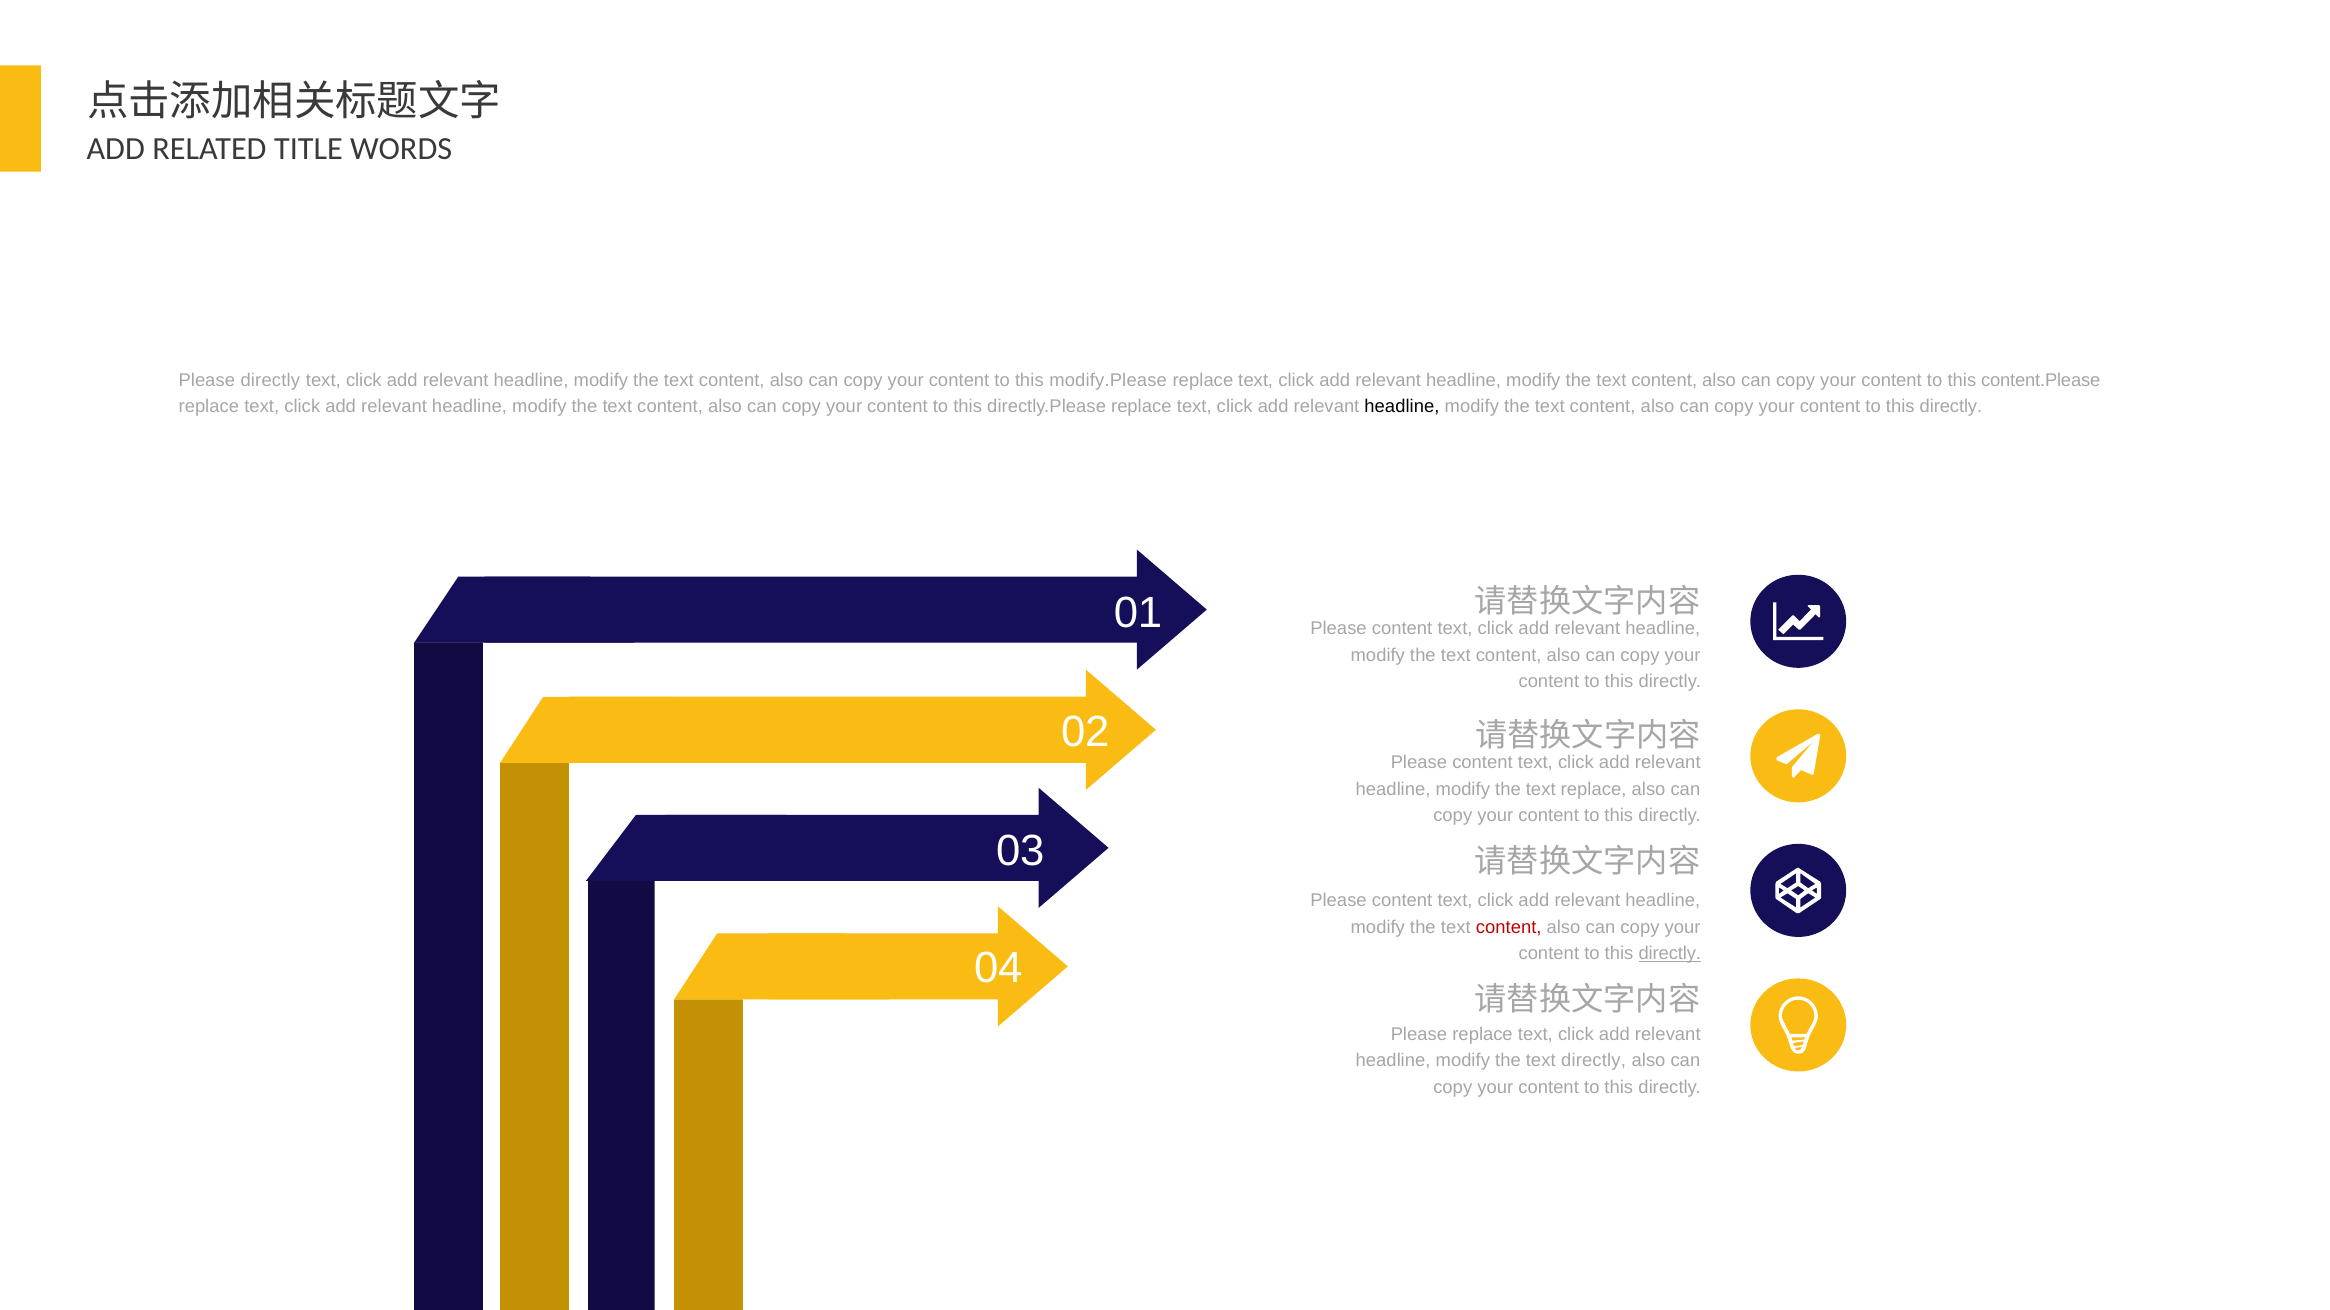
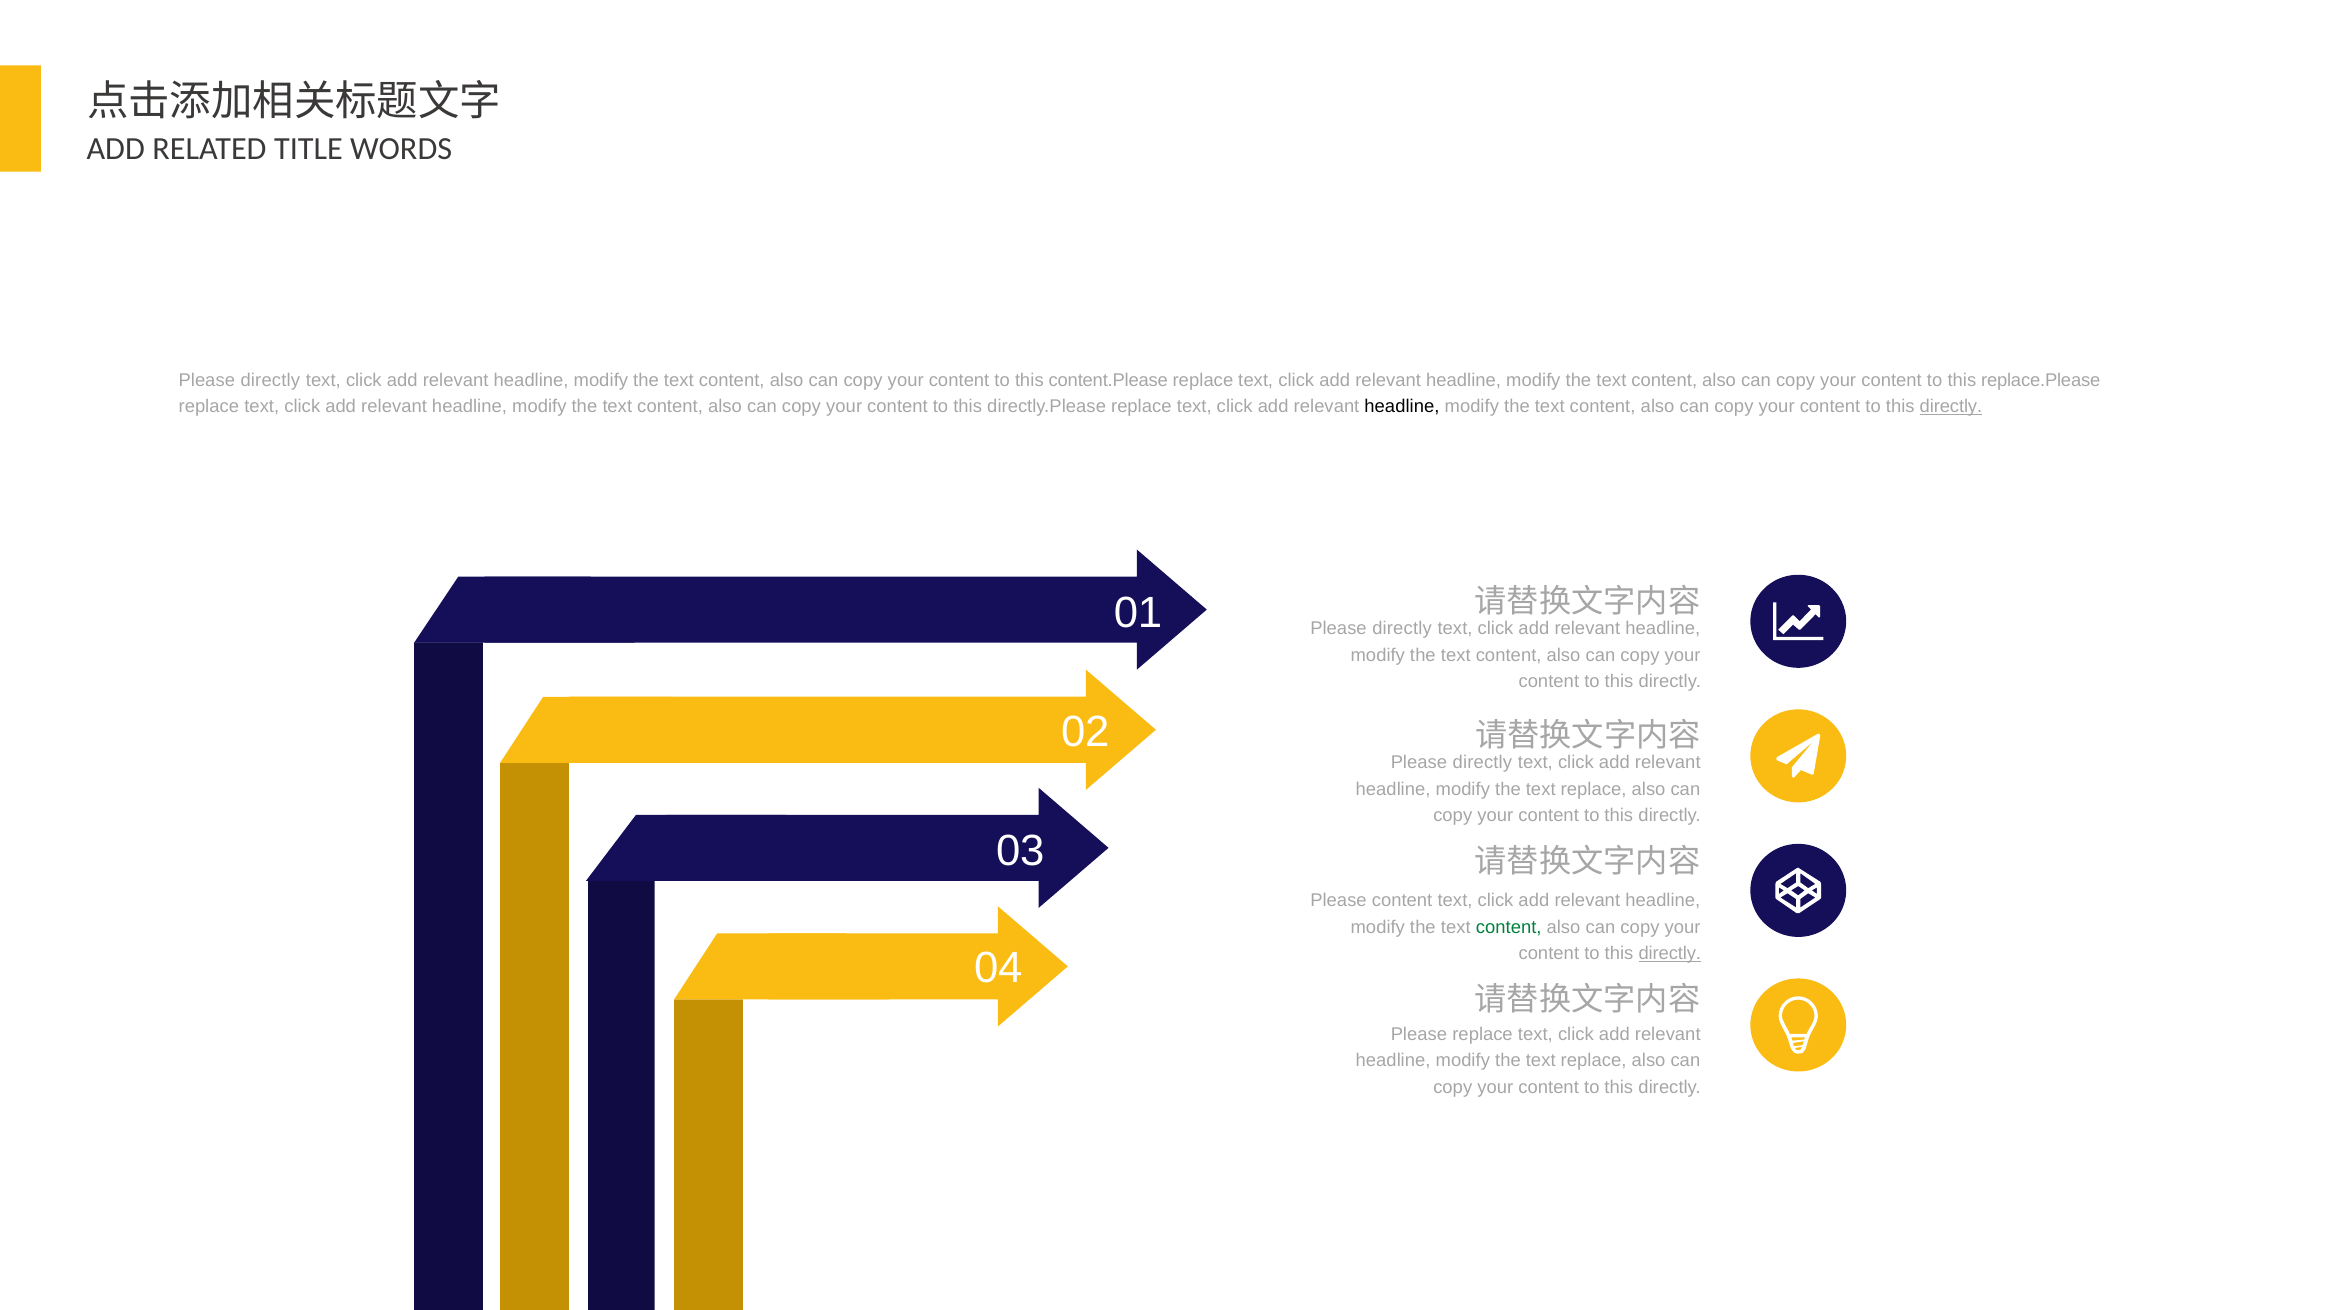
modify.Please: modify.Please -> content.Please (1108, 380)
content.Please: content.Please -> replace.Please (2041, 380)
directly underline: none -> present (1951, 407)
content: content -> directly (1402, 629)
content: content -> directly (1482, 763)
content colour: red -> green (1509, 928)
directly: directly -> replace (1594, 1061)
